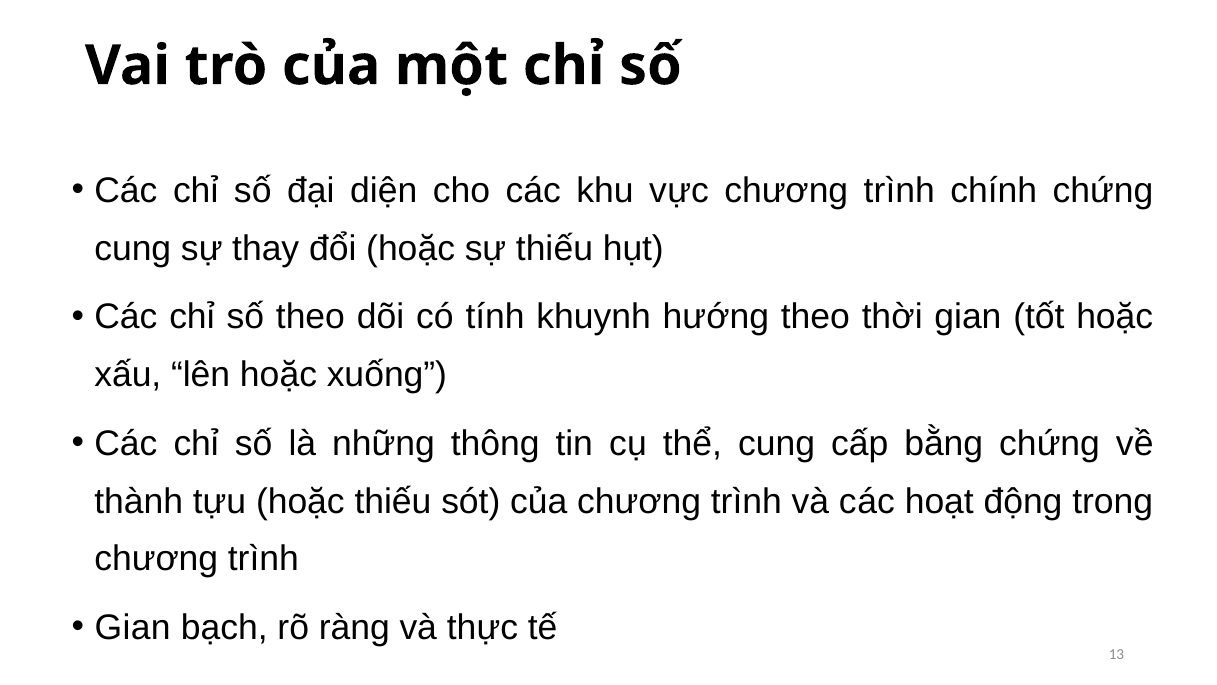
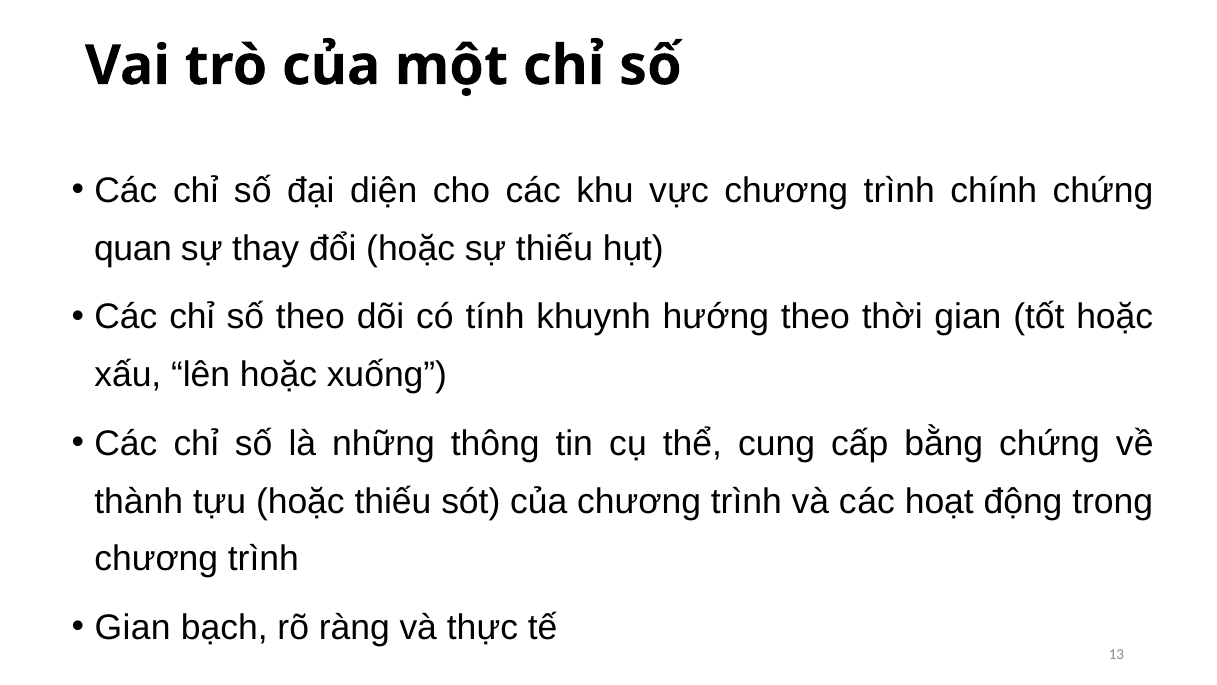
cung: cung -> quan (133, 248)
